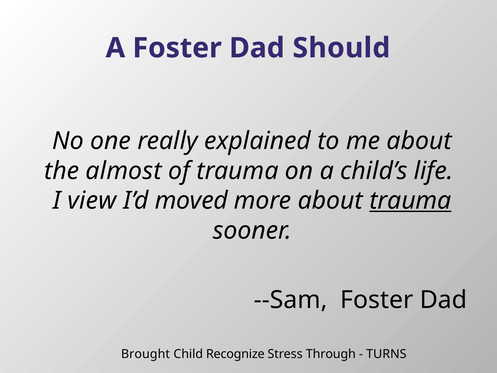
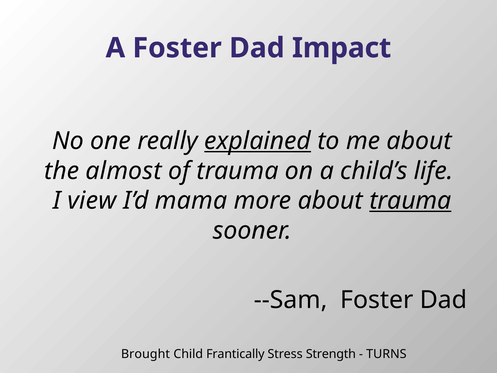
Should: Should -> Impact (342, 48)
explained underline: none -> present (258, 141)
moved: moved -> mama (191, 201)
Recognize: Recognize -> Frantically (235, 354)
Through: Through -> Strength (331, 354)
